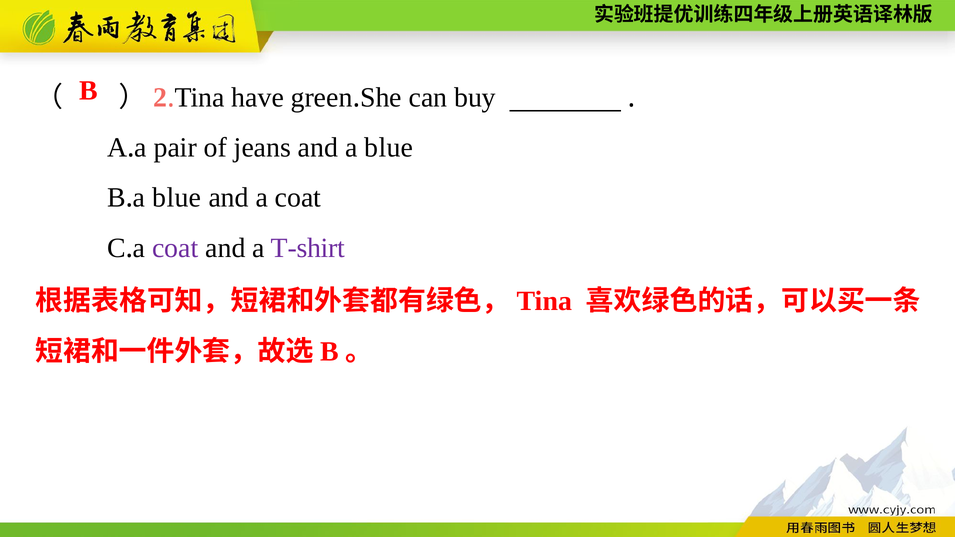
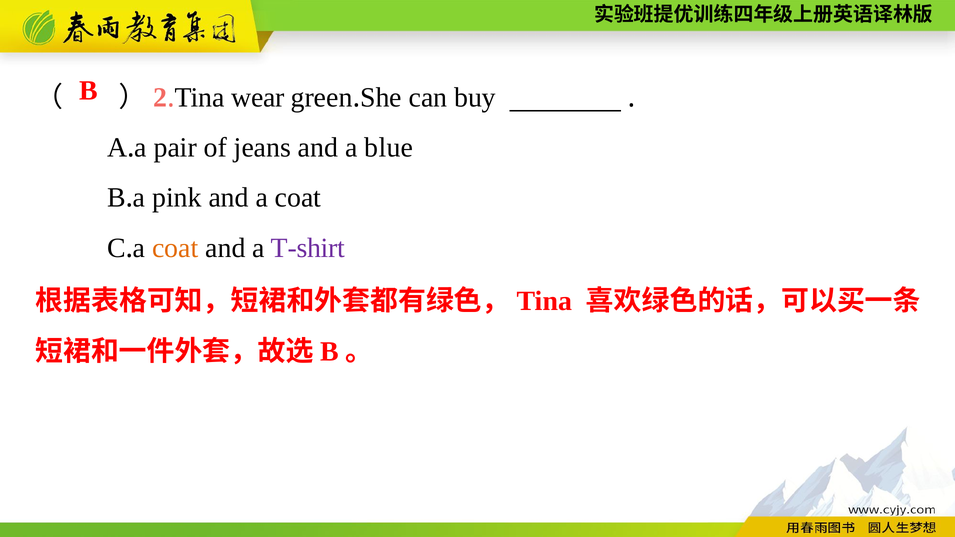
have: have -> wear (258, 97)
blue: blue -> pink (177, 198)
coat colour: purple -> orange (175, 248)
